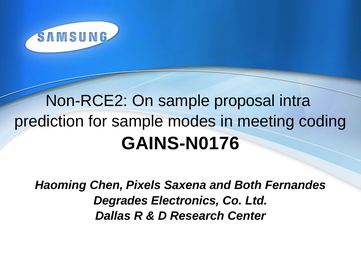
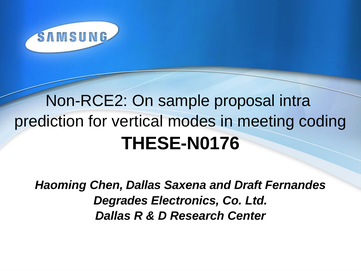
for sample: sample -> vertical (137, 121)
GAINS-N0176: GAINS-N0176 -> THESE-N0176 (180, 143)
Chen Pixels: Pixels -> Dallas (143, 185)
Both: Both -> Draft (248, 185)
